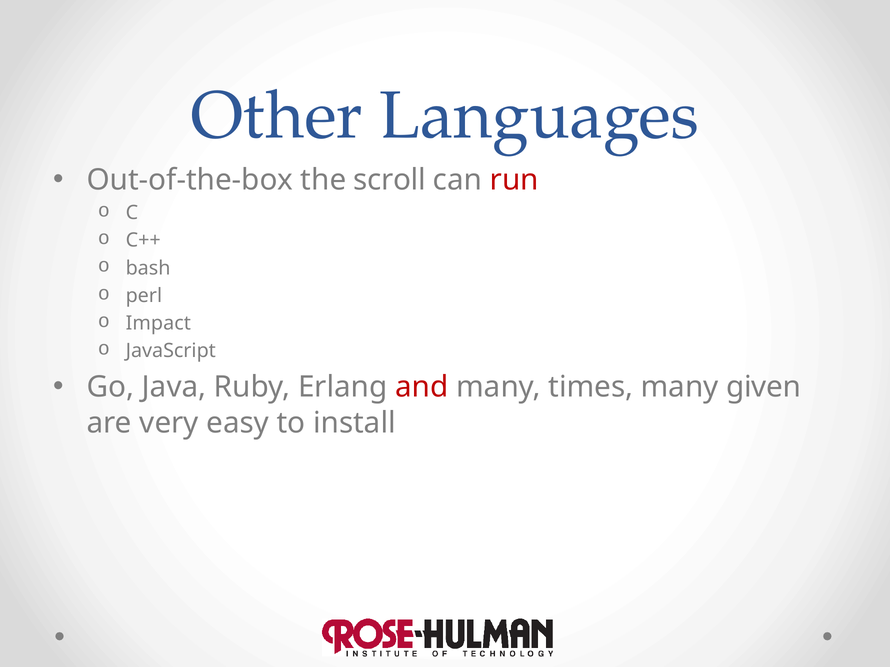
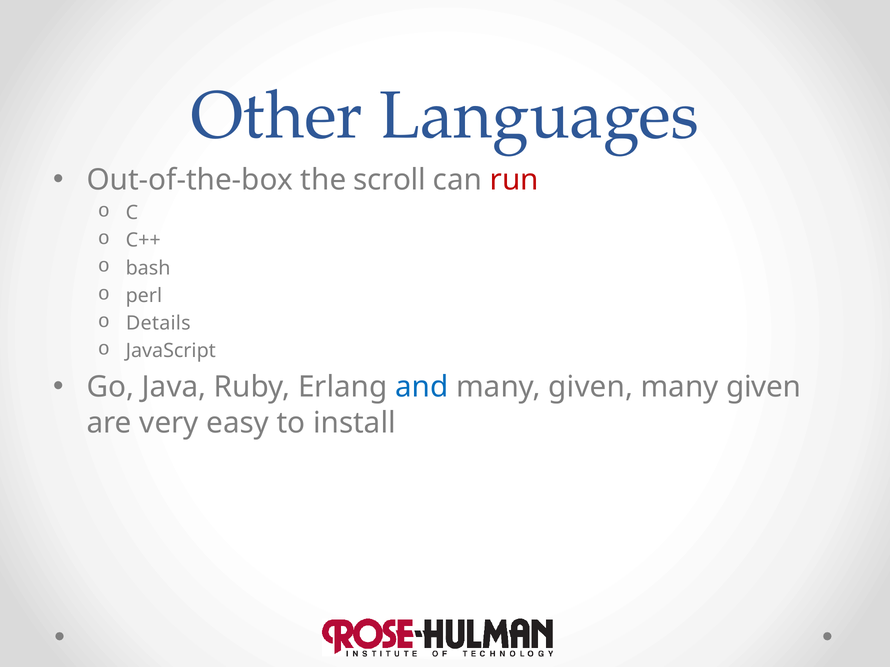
Impact: Impact -> Details (158, 324)
and colour: red -> blue (422, 387)
times: times -> given (591, 387)
